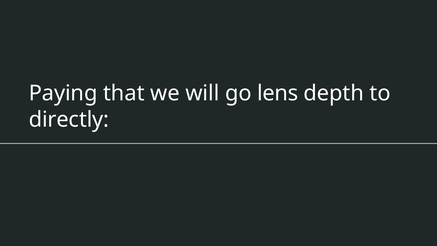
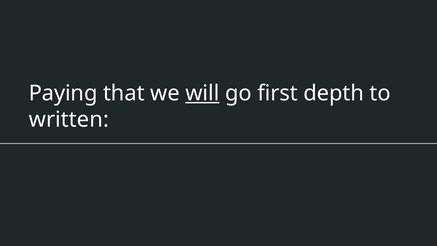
will underline: none -> present (202, 93)
lens: lens -> first (278, 93)
directly: directly -> written (69, 120)
